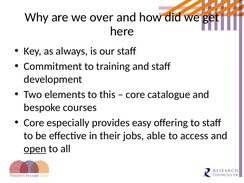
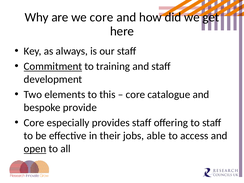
we over: over -> core (102, 17)
Commitment underline: none -> present (53, 66)
courses: courses -> provide (80, 108)
provides easy: easy -> staff (142, 123)
